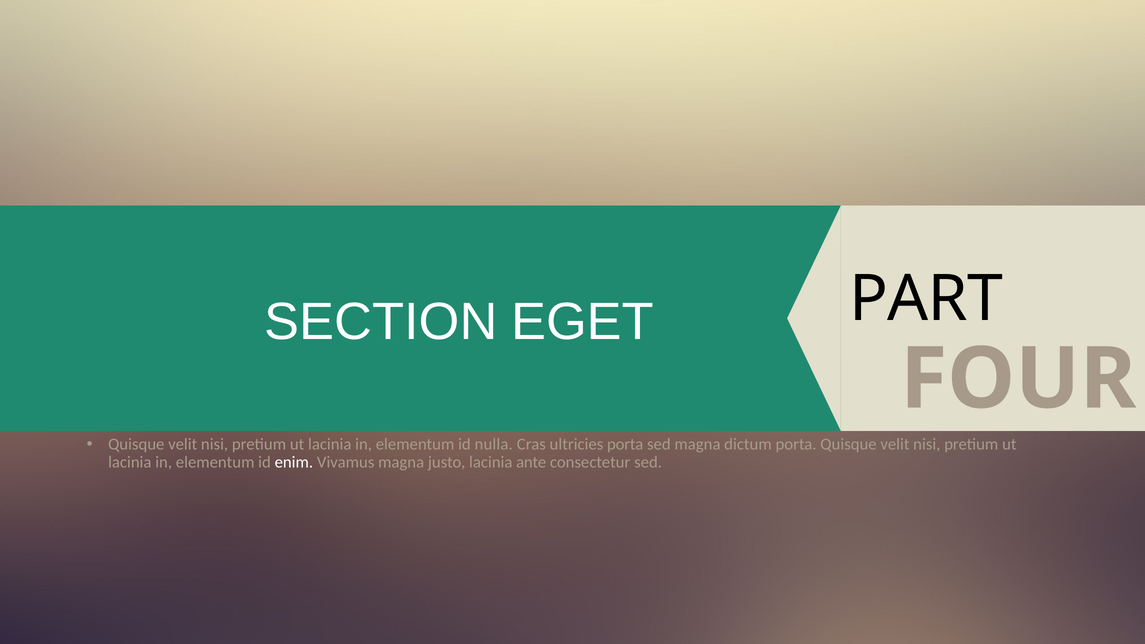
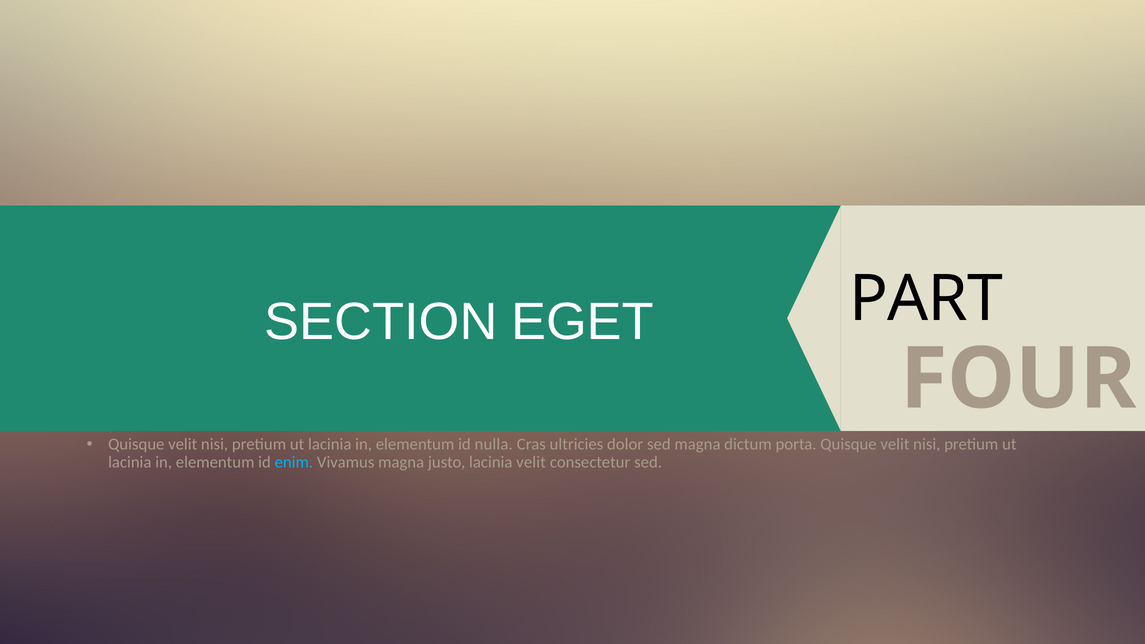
ultricies porta: porta -> dolor (625, 444)
enim colour: white -> light blue (294, 462)
lacinia ante: ante -> velit (531, 462)
